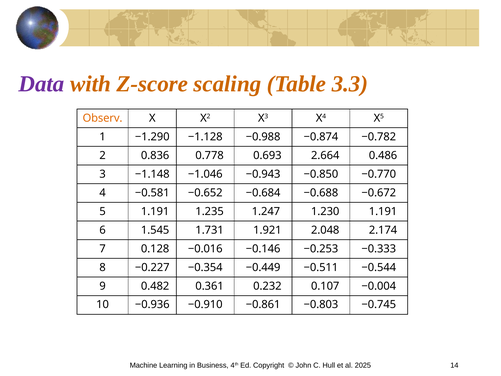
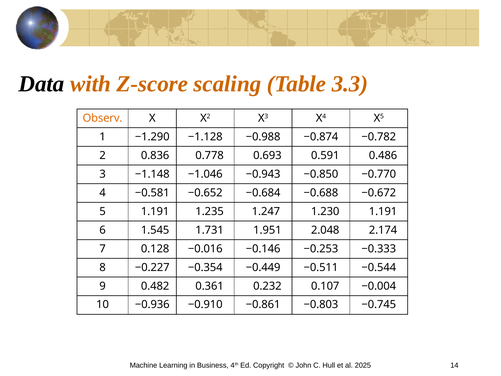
Data colour: purple -> black (41, 84)
2.664: 2.664 -> 0.591 (325, 155)
1.921: 1.921 -> 1.951 (267, 230)
